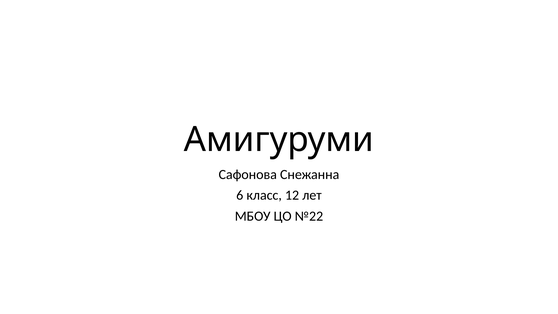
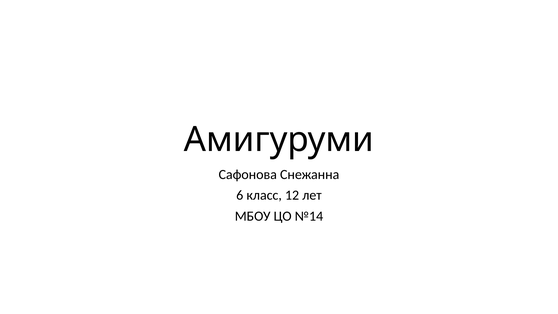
№22: №22 -> №14 (309, 216)
